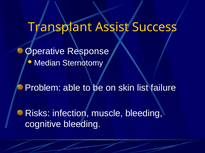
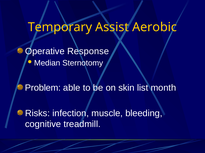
Transplant: Transplant -> Temporary (60, 27)
Success: Success -> Aerobic (155, 27)
failure: failure -> month (163, 88)
cognitive bleeding: bleeding -> treadmill (82, 125)
